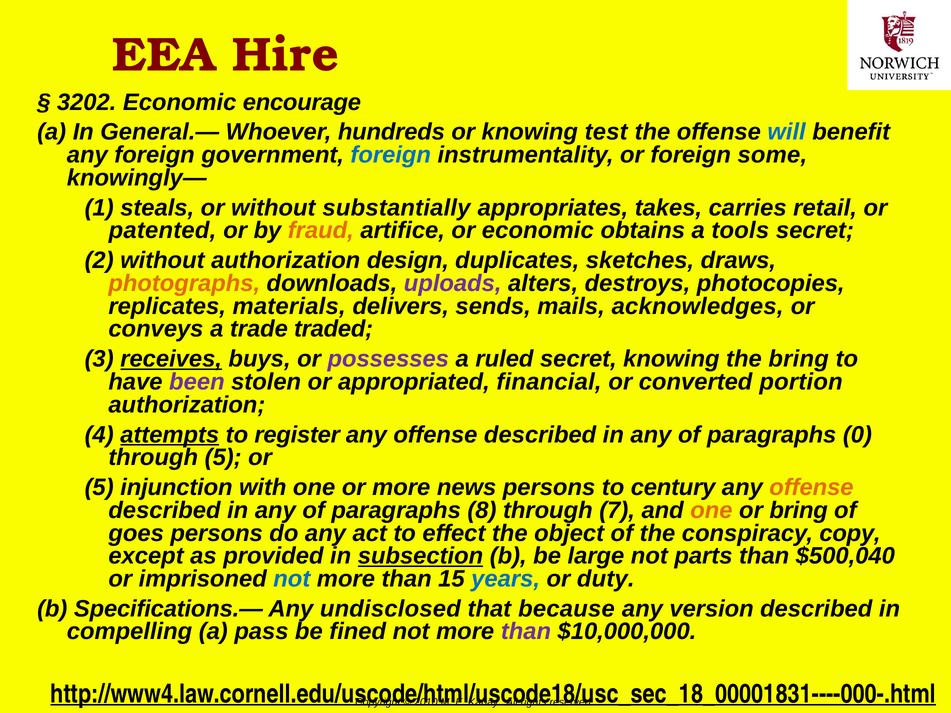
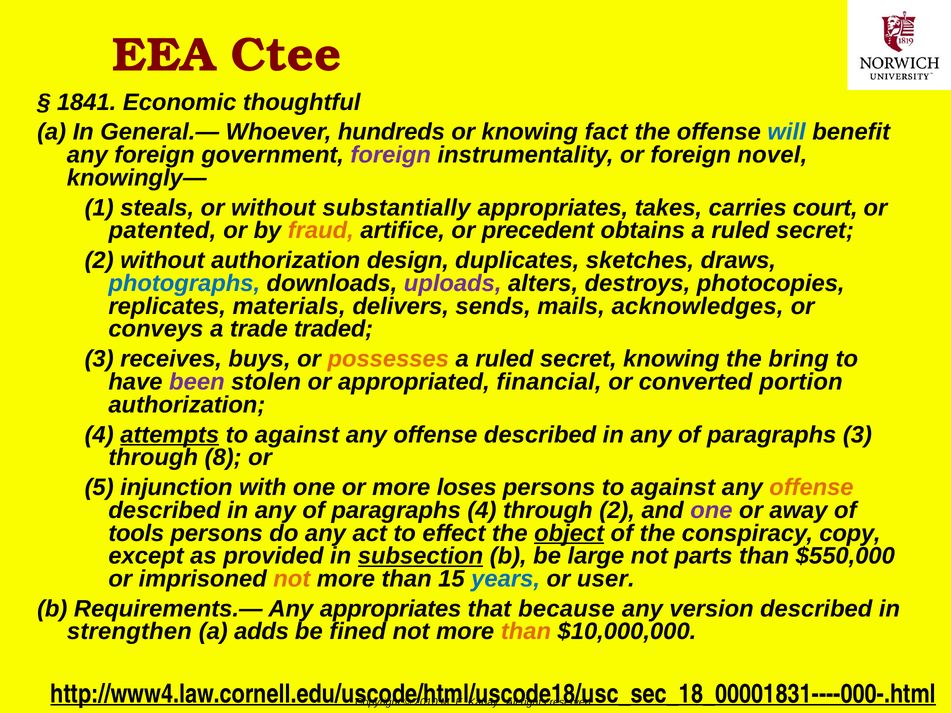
Hire: Hire -> Ctee (286, 55)
3202: 3202 -> 1841 (87, 102)
encourage: encourage -> thoughtful (302, 102)
test: test -> fact (606, 132)
foreign colour: blue -> purple (391, 155)
some: some -> novel (772, 155)
retail: retail -> court (825, 208)
or economic: economic -> precedent (538, 231)
obtains a tools: tools -> ruled (740, 231)
photographs colour: orange -> blue (184, 284)
receives underline: present -> none (171, 359)
possesses colour: purple -> orange (388, 359)
register: register -> against (297, 435)
paragraphs 0: 0 -> 3 (857, 435)
through 5: 5 -> 8 (223, 458)
news: news -> loses (467, 488)
persons to century: century -> against (673, 488)
paragraphs 8: 8 -> 4 (482, 511)
through 7: 7 -> 2 (617, 511)
one colour: orange -> purple (711, 511)
or bring: bring -> away (798, 511)
goes: goes -> tools (136, 533)
object underline: none -> present (569, 533)
$500,040: $500,040 -> $550,000 (845, 556)
not colour: blue -> orange (292, 579)
duty: duty -> user (606, 579)
Specifications.—: Specifications.— -> Requirements.— (168, 609)
Any undisclosed: undisclosed -> appropriates (391, 609)
compelling: compelling -> strengthen (129, 632)
pass: pass -> adds (262, 632)
than colour: purple -> orange (526, 632)
